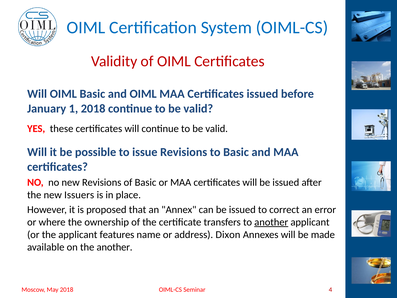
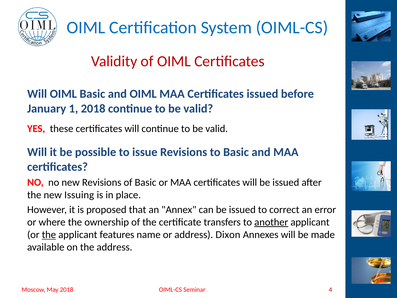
Issuers: Issuers -> Issuing (79, 195)
the underline: none -> present (49, 235)
the another: another -> address (114, 247)
